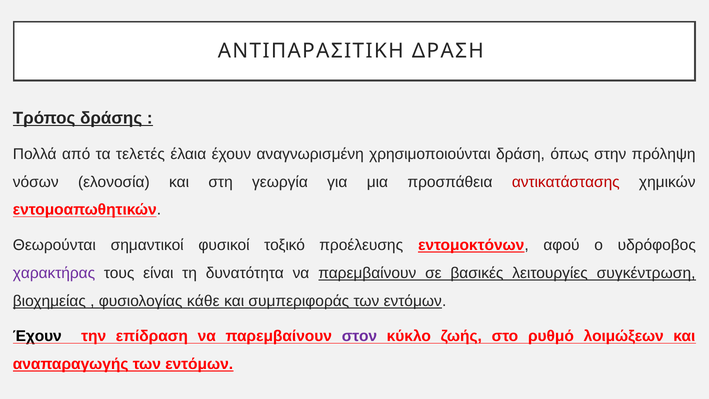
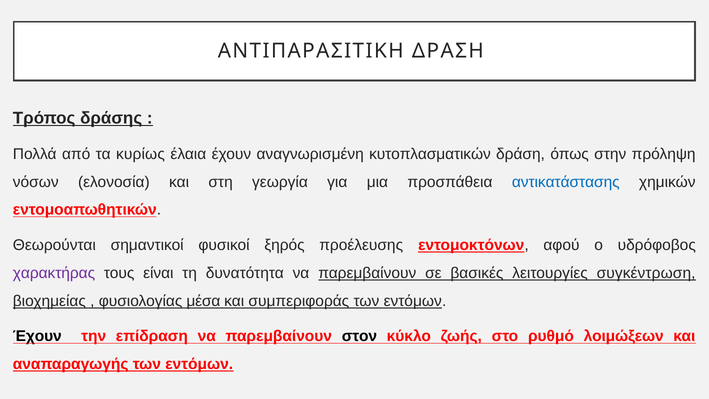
τελετές: τελετές -> κυρίως (140, 154)
χρησιμοποιούνται: χρησιμοποιούνται -> κυτοπλασματικών (430, 154)
αντικατάστασης colour: red -> blue (566, 182)
τοξικό: τοξικό -> ξηρός (284, 245)
κάθε: κάθε -> μέσα (203, 301)
στον colour: purple -> black (359, 336)
